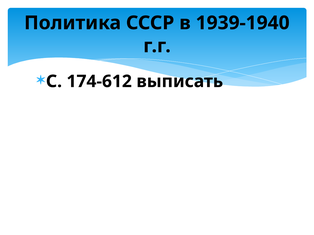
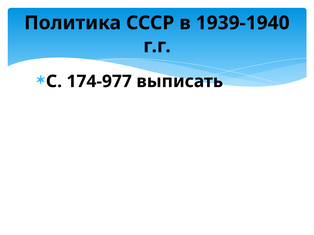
174-612: 174-612 -> 174-977 (99, 82)
